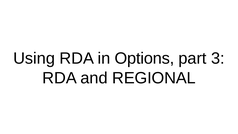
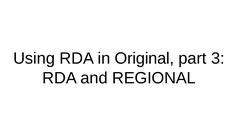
Options: Options -> Original (144, 58)
